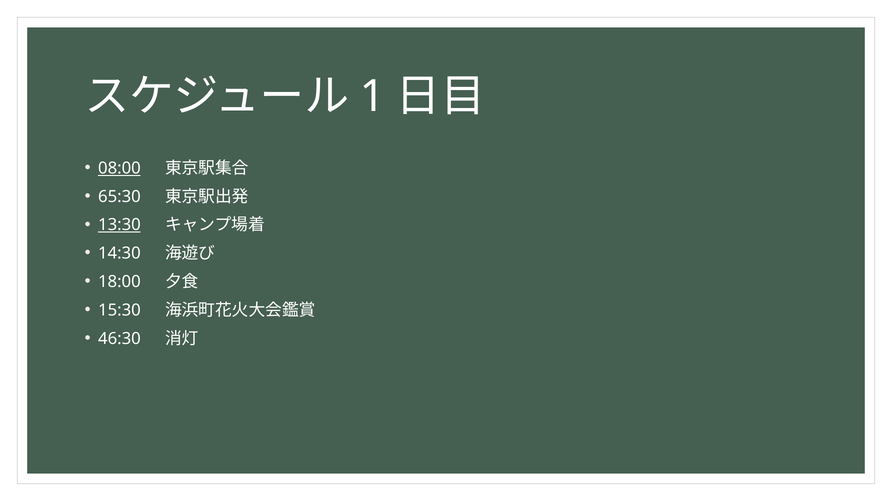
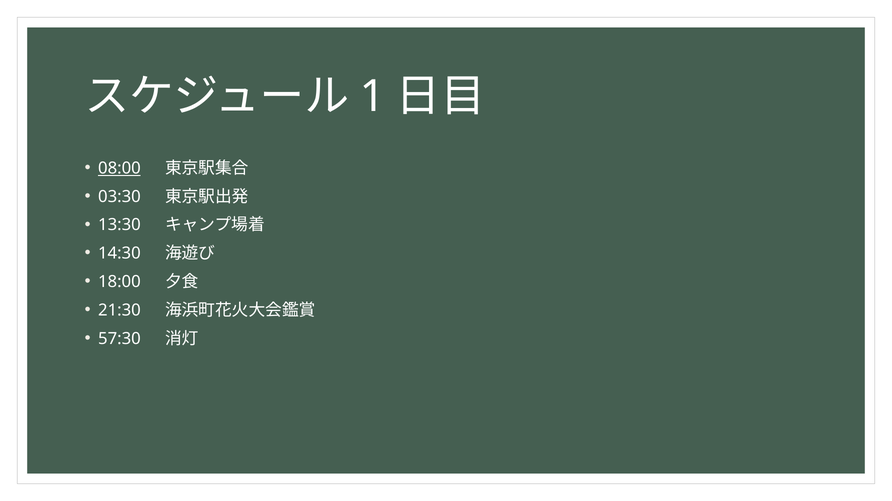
65:30: 65:30 -> 03:30 (119, 197)
13:30 underline: present -> none (119, 225)
15:30: 15:30 -> 21:30 (119, 311)
46:30: 46:30 -> 57:30 (119, 339)
